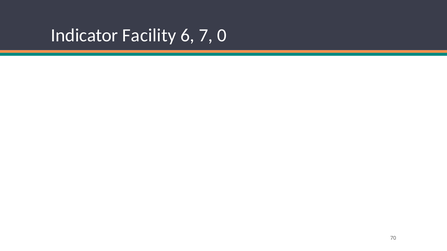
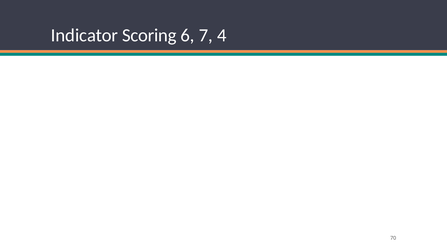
Facility: Facility -> Scoring (149, 36)
0: 0 -> 4 (222, 36)
